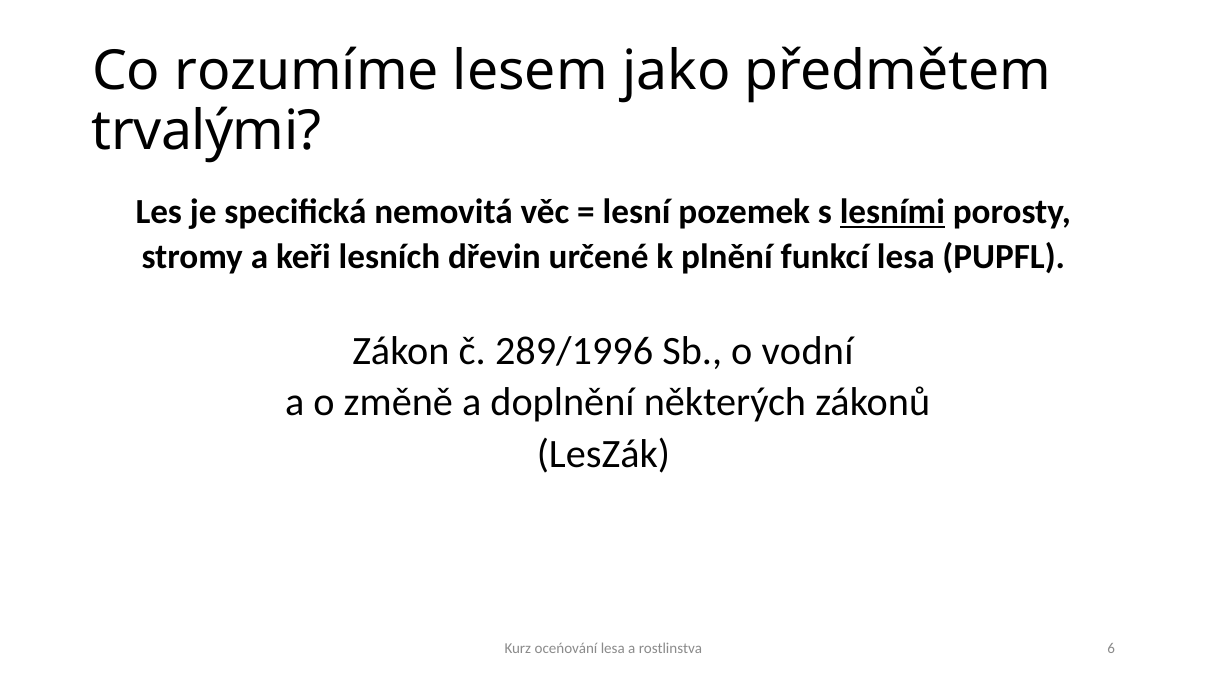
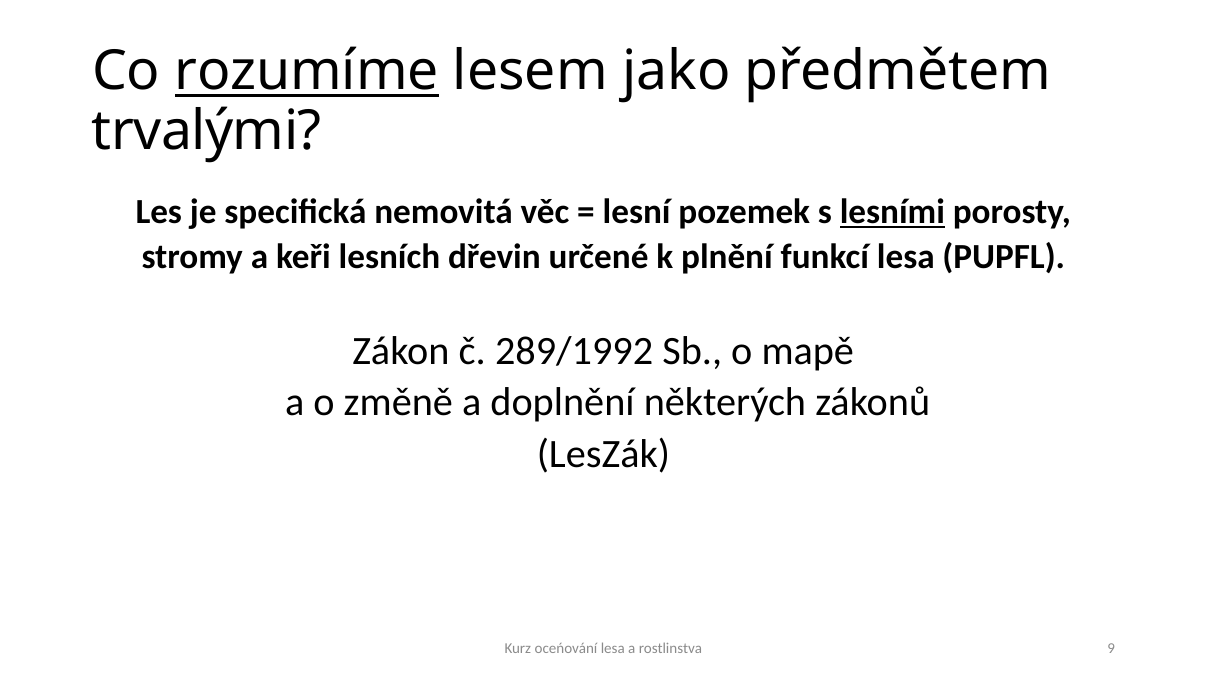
rozumíme underline: none -> present (307, 72)
289/1996: 289/1996 -> 289/1992 (574, 351)
vodní: vodní -> mapě (808, 351)
6: 6 -> 9 (1111, 648)
